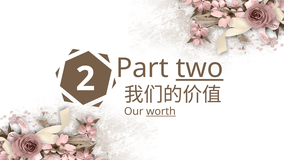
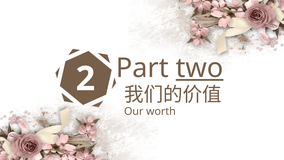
worth underline: present -> none (161, 111)
